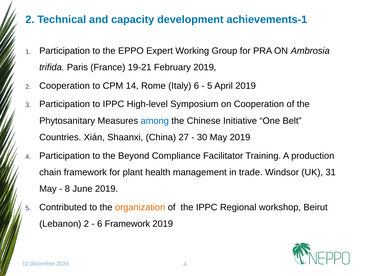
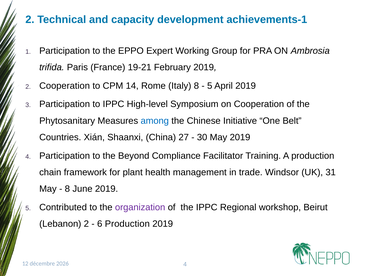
Italy 6: 6 -> 8 (196, 86)
organization colour: orange -> purple (140, 208)
6 Framework: Framework -> Production (127, 224)
